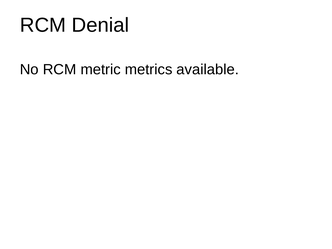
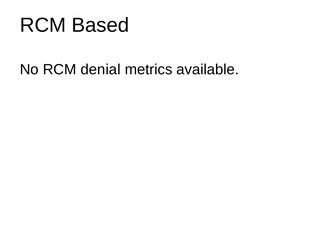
Denial: Denial -> Based (100, 25)
metric: metric -> denial (101, 70)
